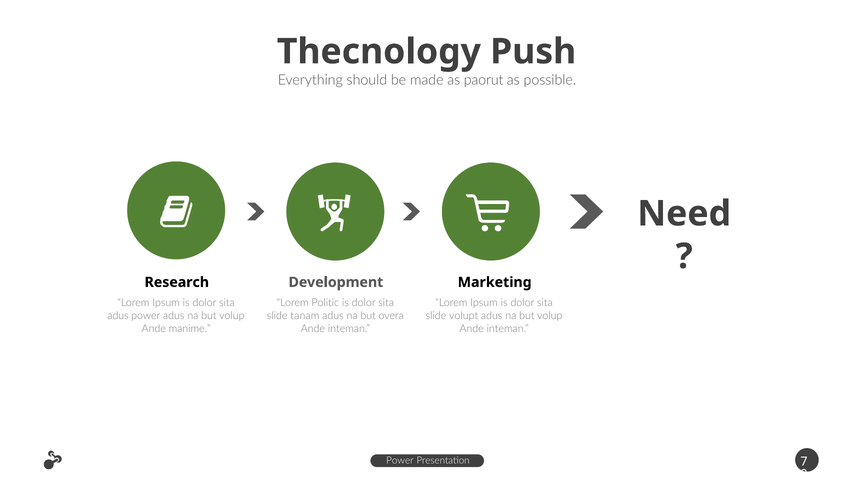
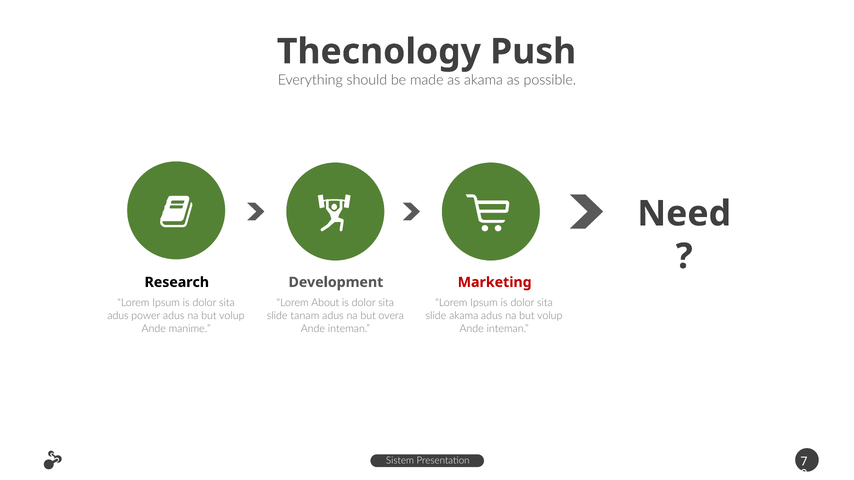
paorut: paorut -> akama (484, 80)
Marketing colour: black -> red (495, 282)
Politic: Politic -> About (325, 303)
slide volupt: volupt -> akama (464, 316)
Power: Power -> Sistem (400, 461)
